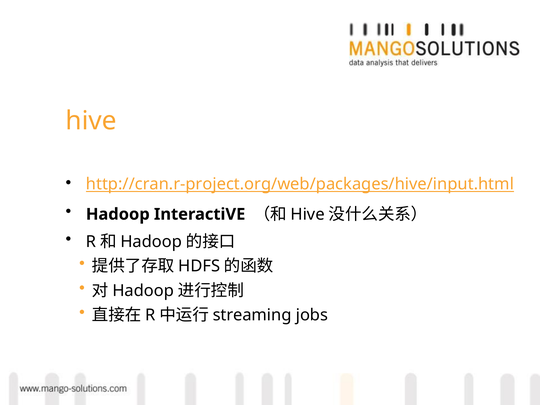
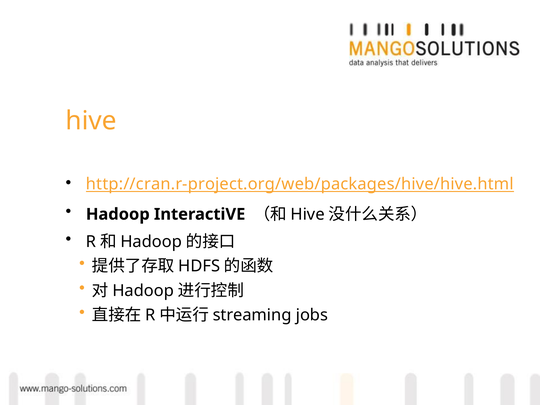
http://cran.r-project.org/web/packages/hive/input.html: http://cran.r-project.org/web/packages/hive/input.html -> http://cran.r-project.org/web/packages/hive/hive.html (300, 184)
